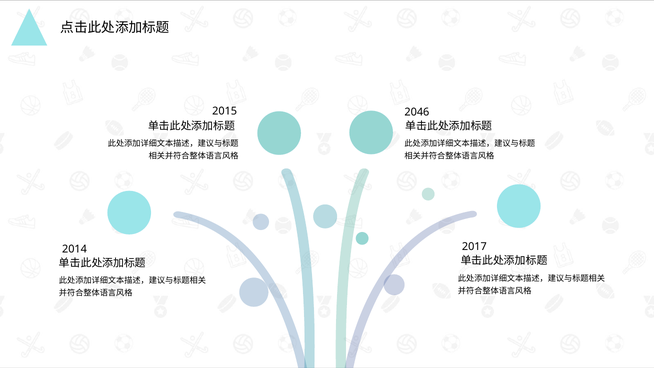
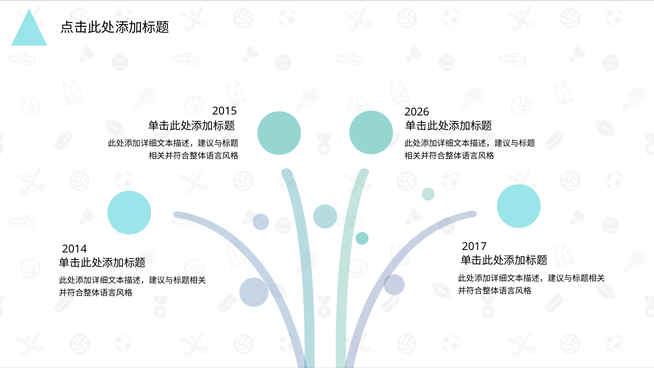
2046: 2046 -> 2026 (417, 112)
